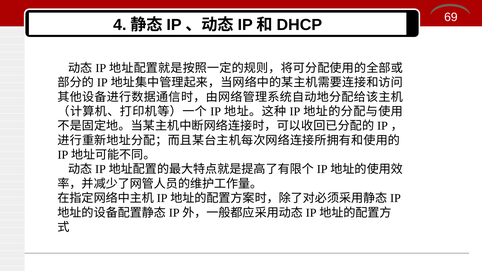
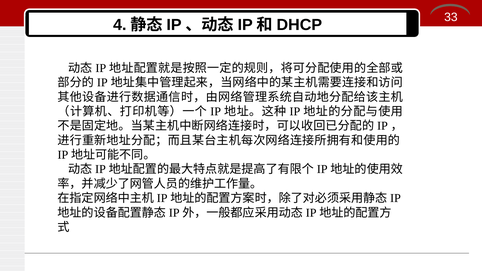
69: 69 -> 33 (451, 17)
